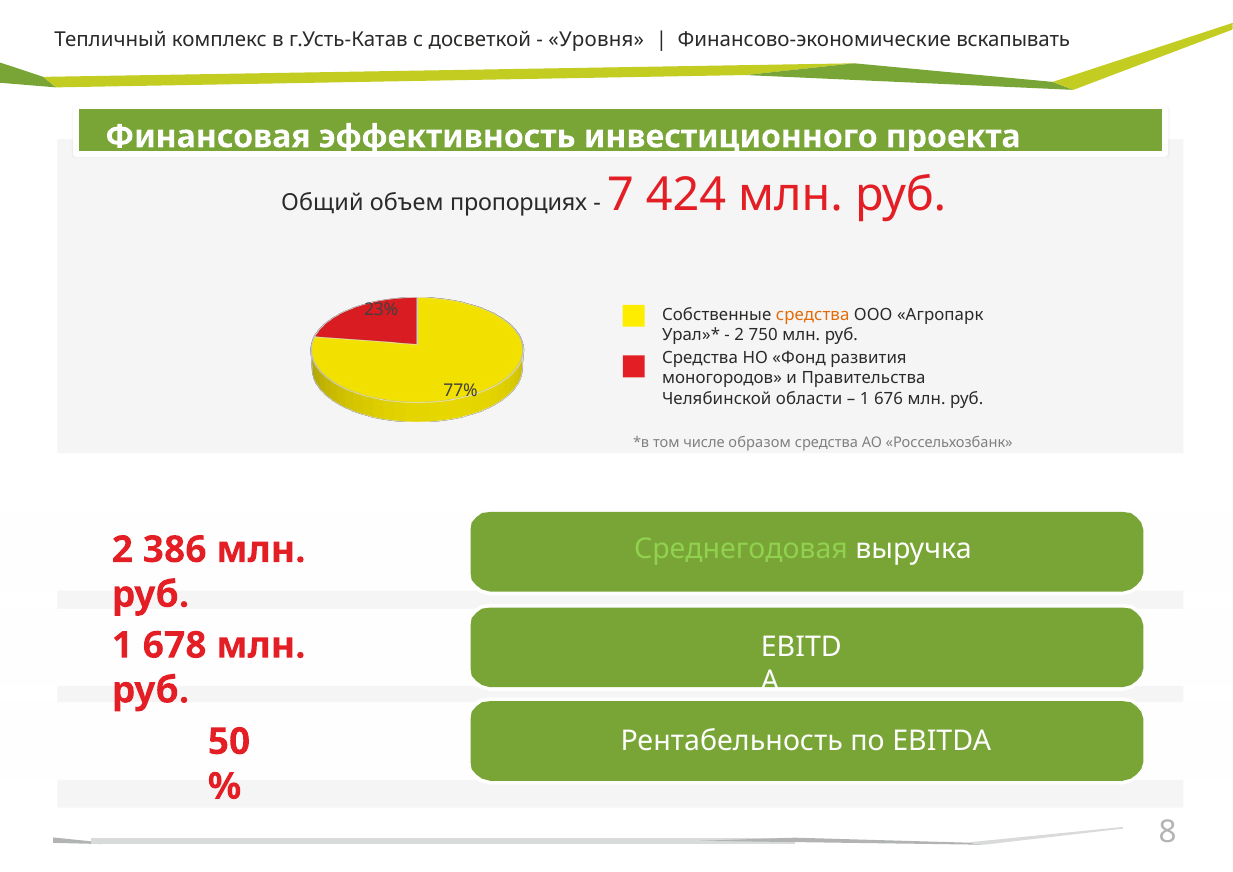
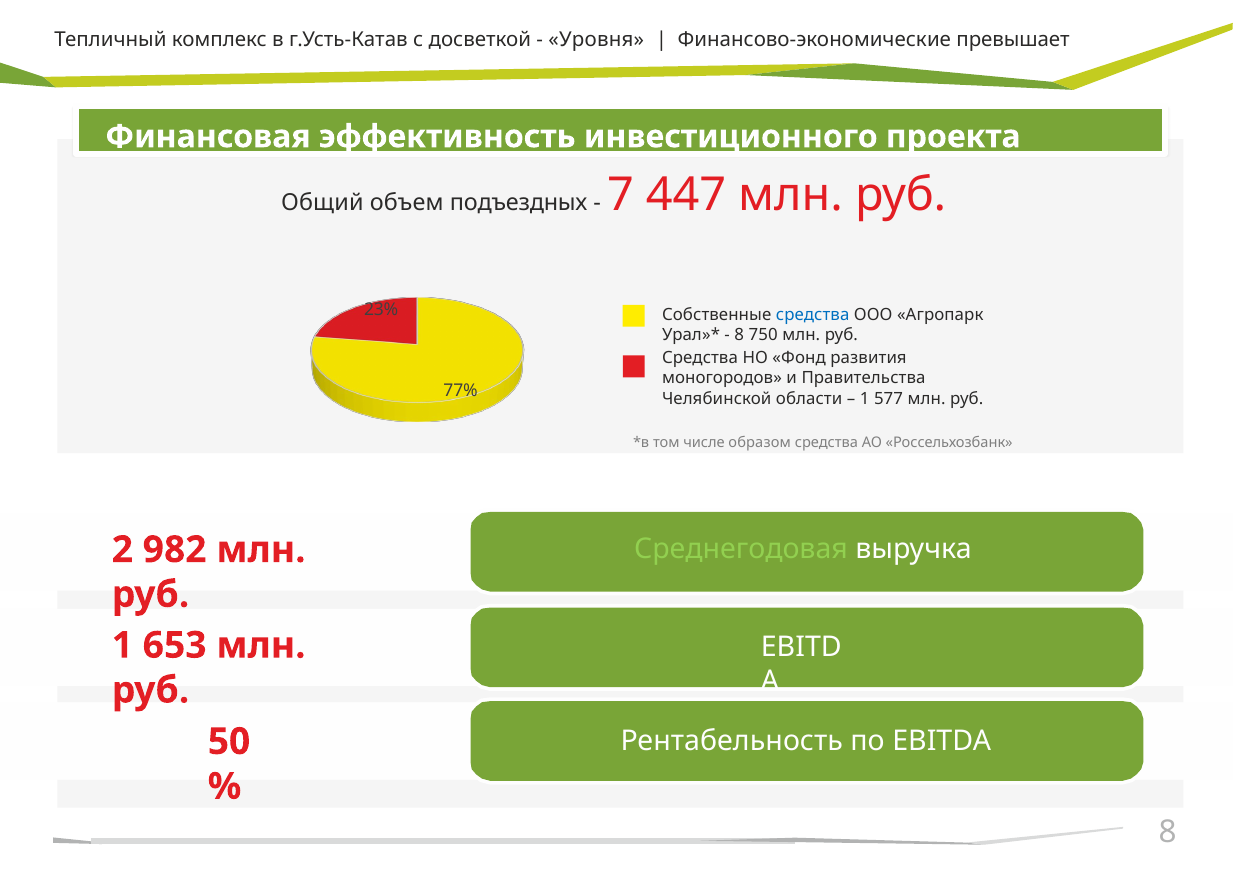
вскапывать: вскапывать -> превышает (1013, 40)
пропорциях: пропорциях -> подъездных (519, 203)
424: 424 -> 447 (686, 195)
средства colour: orange -> blue (813, 315)
2: 2 -> 8 (739, 335)
676: 676 -> 577 (889, 399)
386: 386 -> 982 (175, 550)
678: 678 -> 653 (175, 645)
